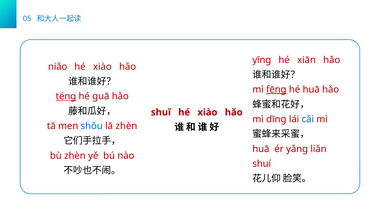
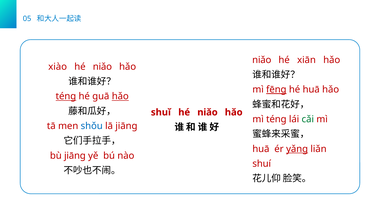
yīnɡ: yīnɡ -> niǎo (262, 60)
niǎo: niǎo -> xiào (58, 67)
xiào: xiào -> niǎo (102, 67)
hǎo underline: none -> present (120, 96)
xiào: xiào -> niǎo (208, 112)
mì dīnɡ: dīnɡ -> ténɡ (276, 119)
cǎi colour: blue -> green (308, 119)
lā zhèn: zhèn -> jiānɡ (126, 126)
yǎnɡ underline: none -> present (297, 149)
bù zhèn: zhèn -> jiānɡ (75, 155)
